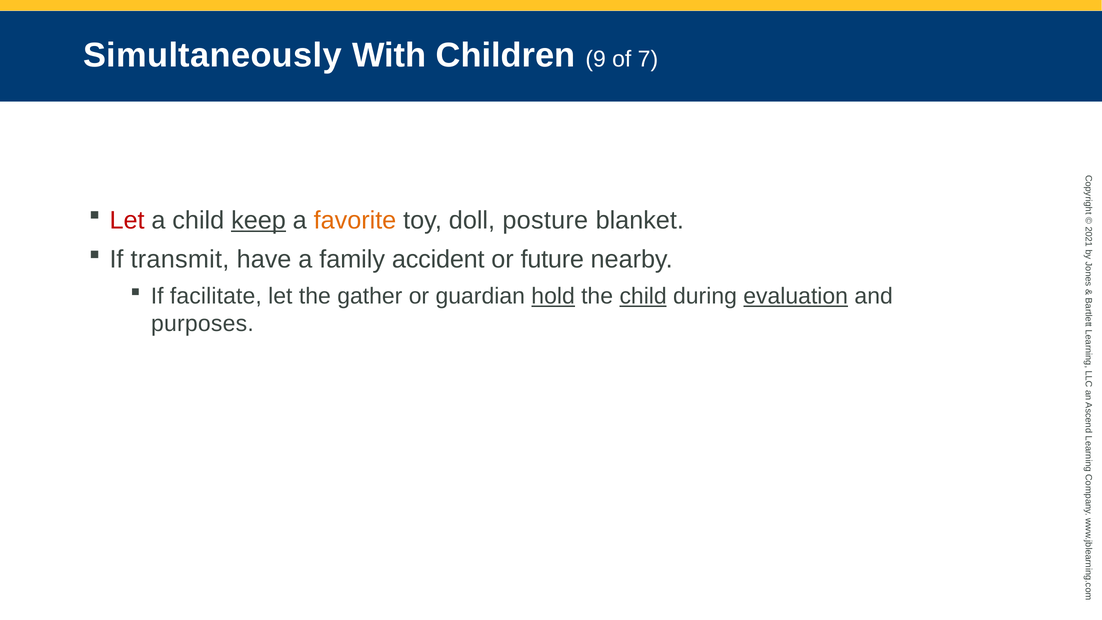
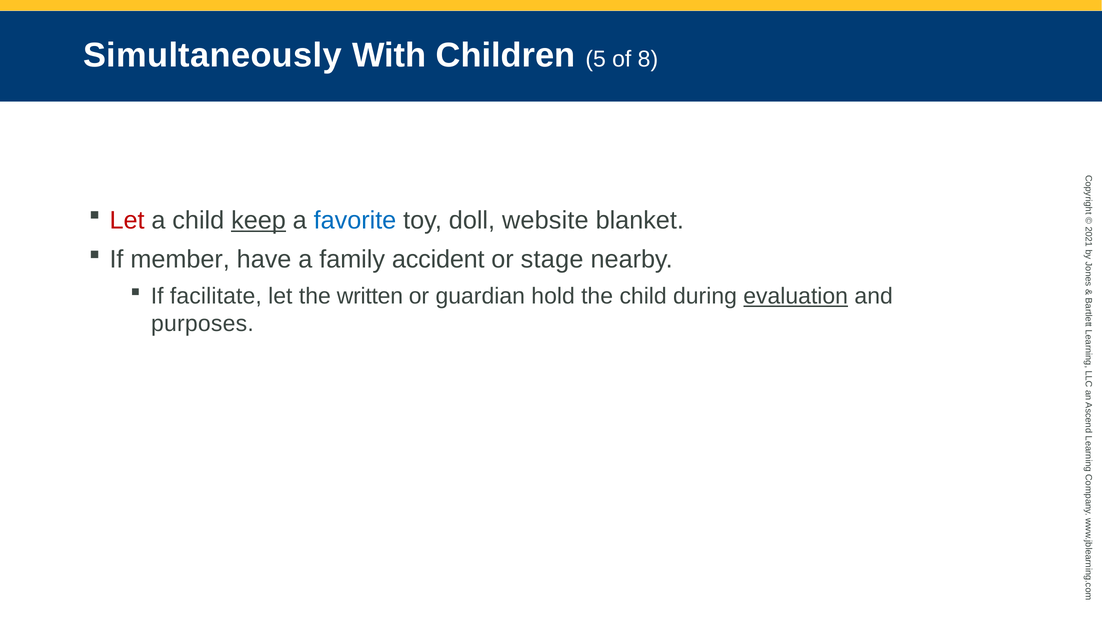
9: 9 -> 5 (596, 59)
7: 7 -> 8 (648, 59)
favorite colour: orange -> blue (355, 220)
posture: posture -> website (545, 220)
transmit: transmit -> member (180, 259)
future: future -> stage (552, 259)
gather: gather -> written (370, 296)
hold underline: present -> none (553, 296)
child underline: present -> none (643, 296)
